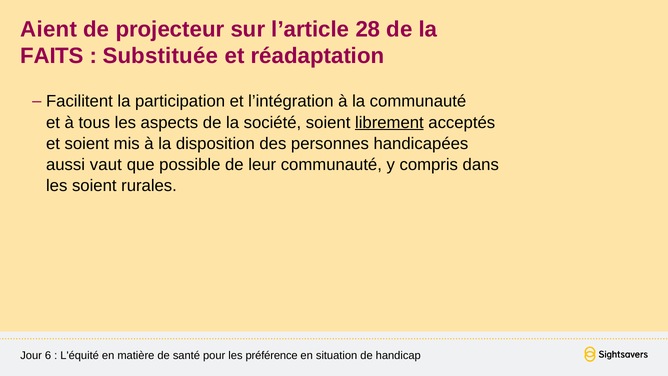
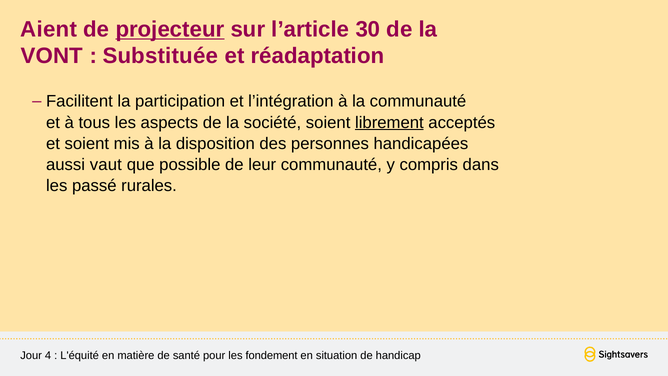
projecteur underline: none -> present (170, 29)
28: 28 -> 30 (368, 29)
FAITS: FAITS -> VONT (52, 56)
les soient: soient -> passé (94, 186)
6: 6 -> 4 (48, 356)
préférence: préférence -> fondement (272, 356)
